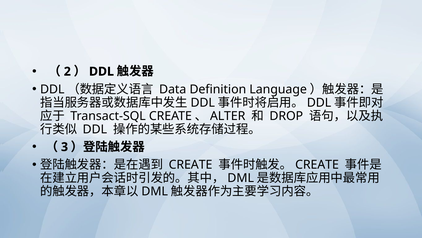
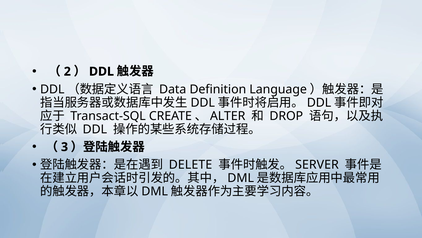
CREATE: CREATE -> DELETE (190, 164)
CREATE: CREATE -> SERVER (317, 164)
